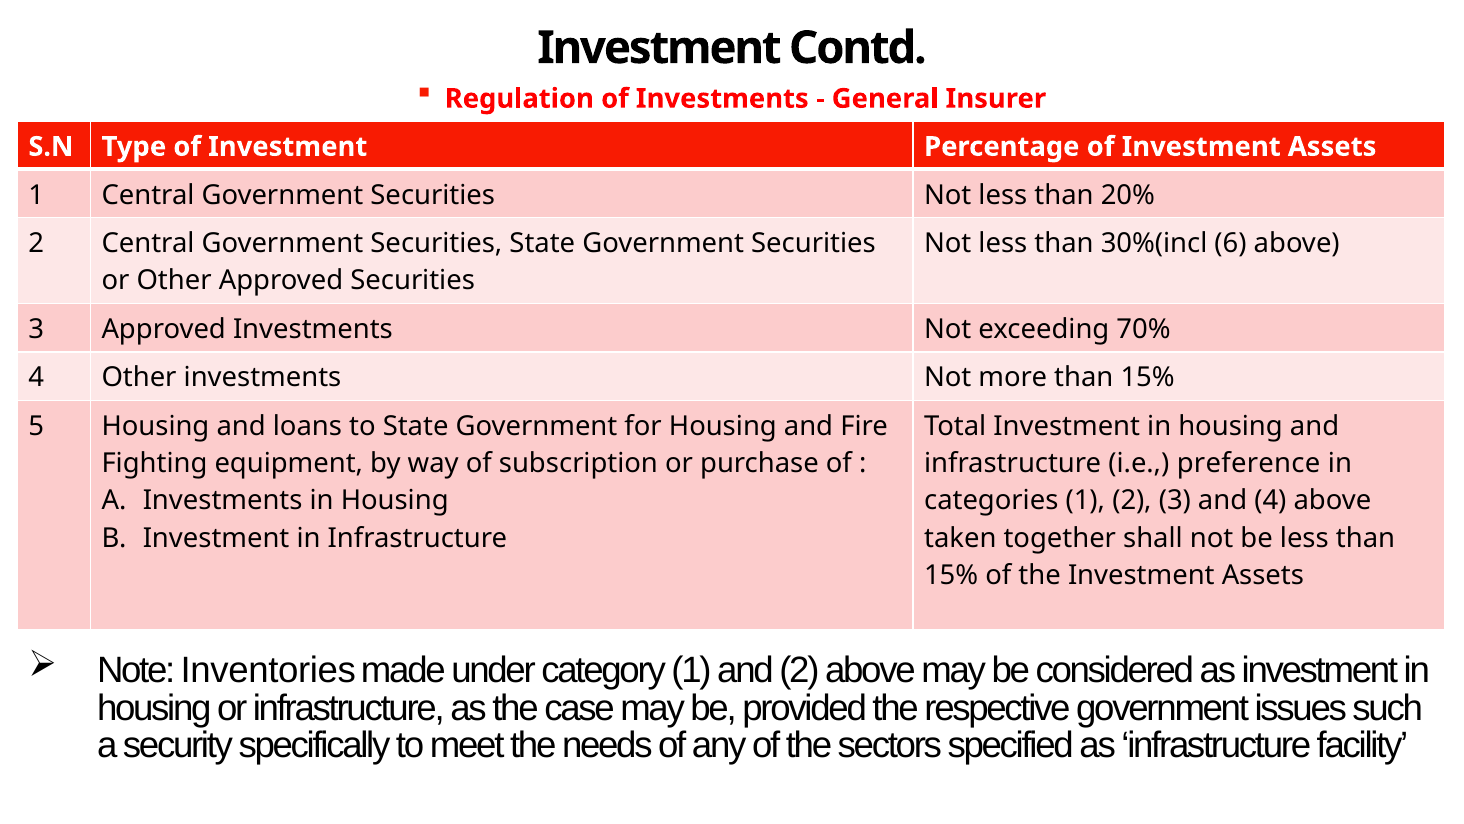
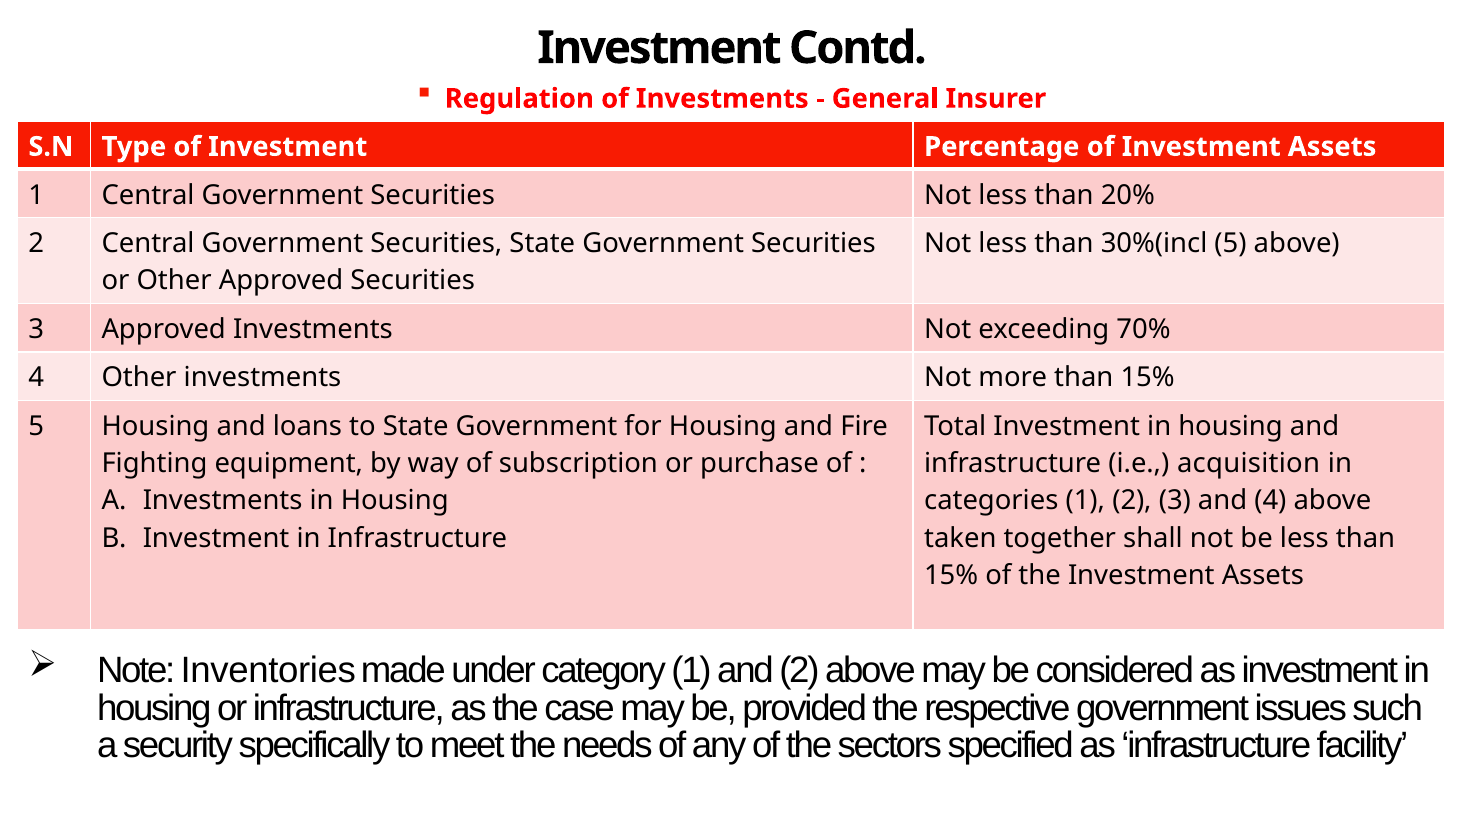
30%(incl 6: 6 -> 5 (1231, 243)
preference: preference -> acquisition (1249, 463)
